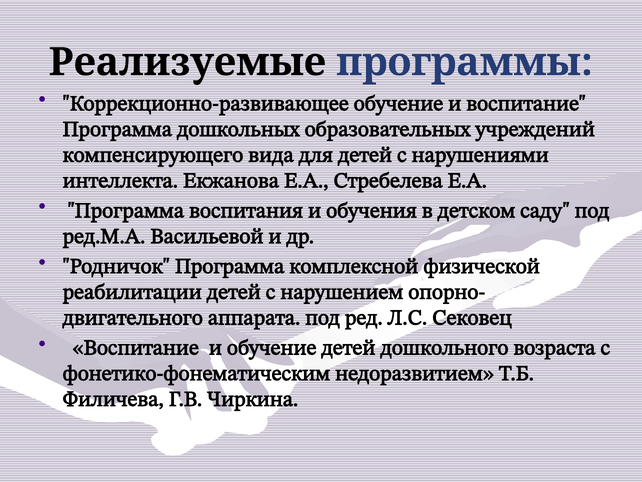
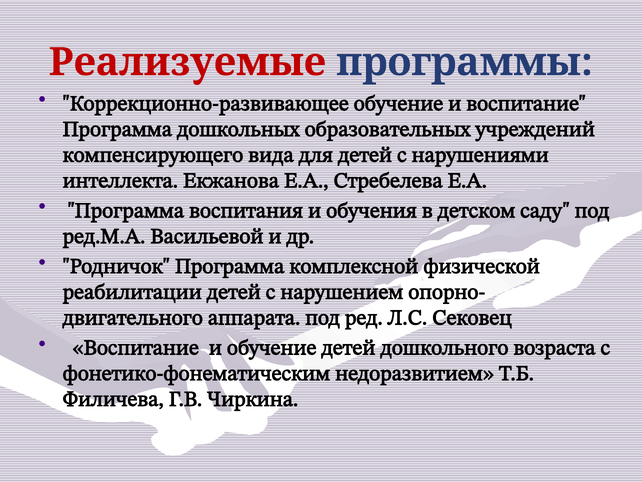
Реализуемые colour: black -> red (187, 62)
